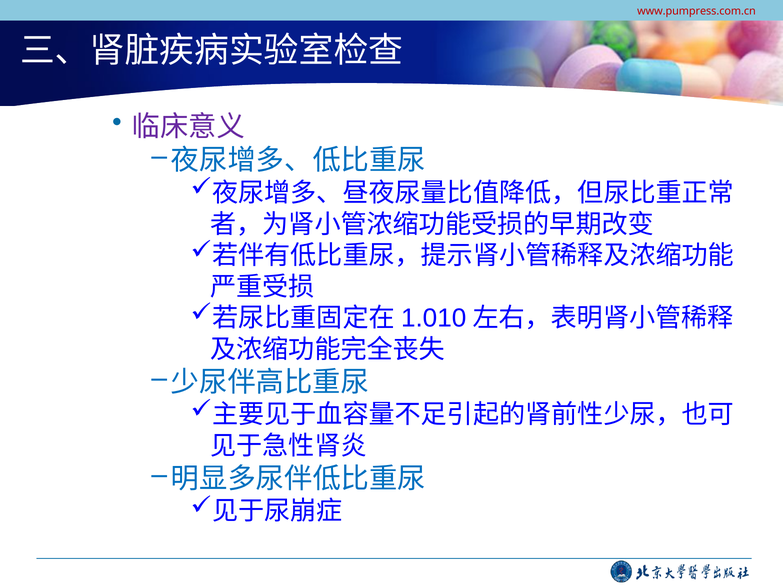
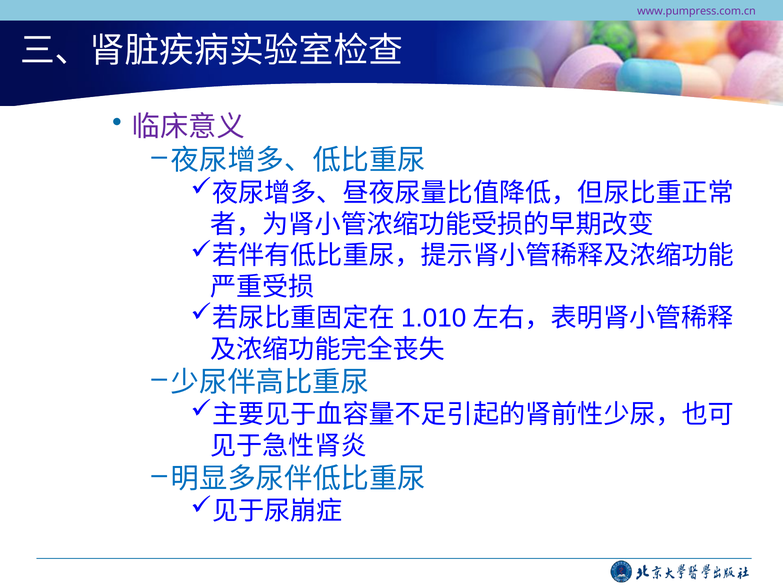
www.pumpress.com.cn colour: red -> purple (697, 11)
